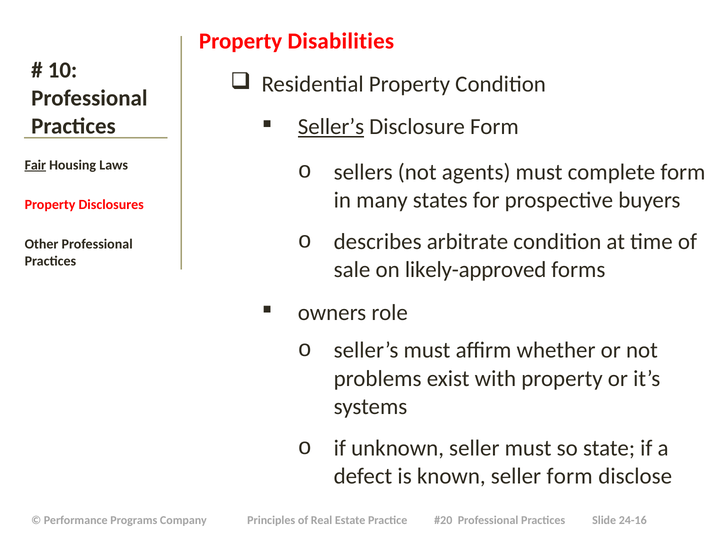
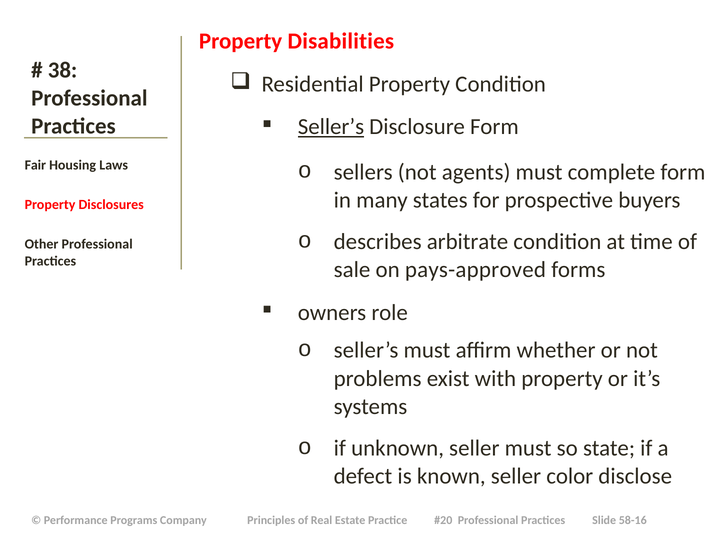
10: 10 -> 38 (63, 70)
Fair underline: present -> none (35, 165)
likely-approved: likely-approved -> pays-approved (475, 270)
seller form: form -> color (570, 476)
24-16: 24-16 -> 58-16 (633, 520)
